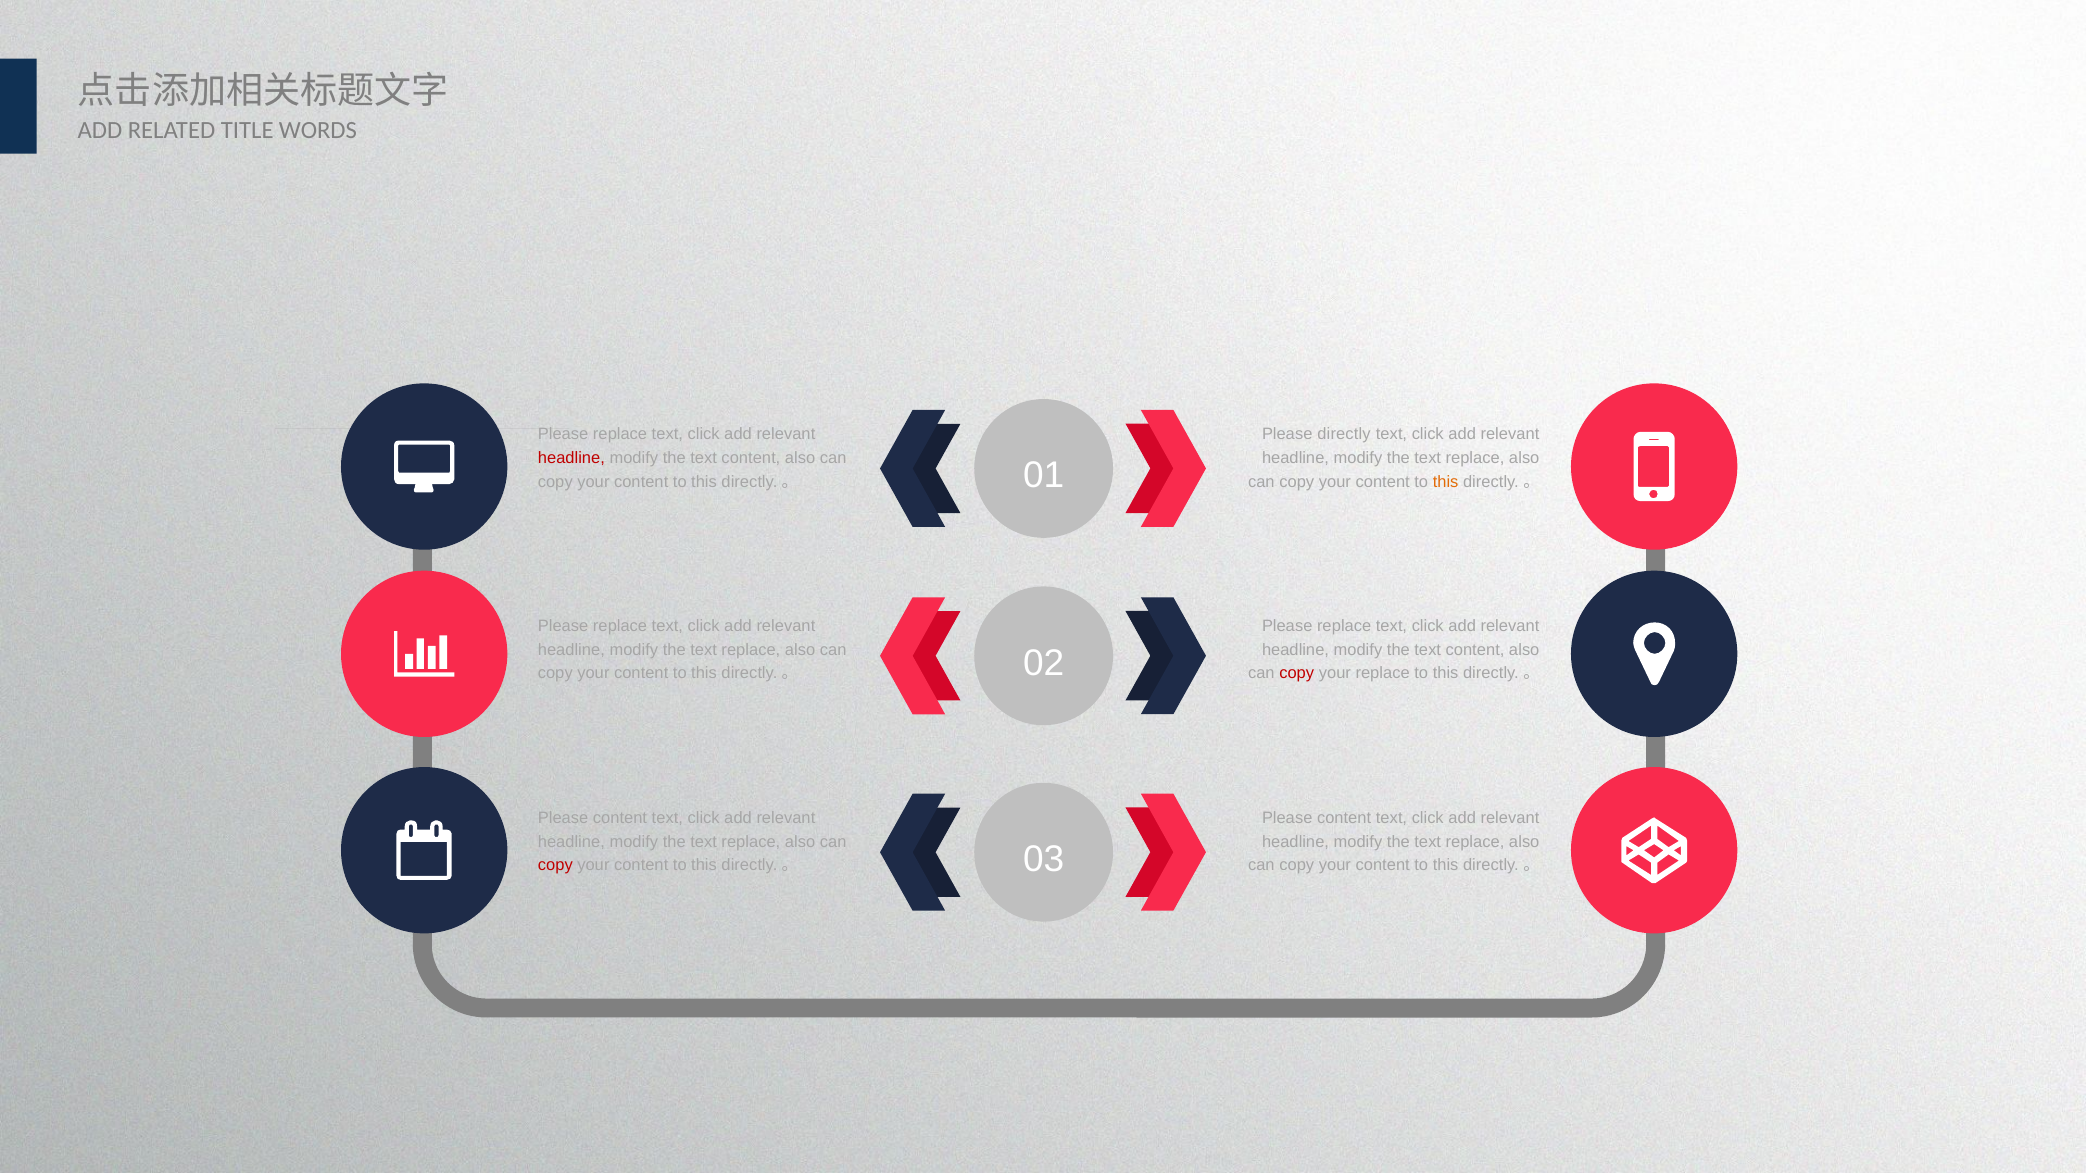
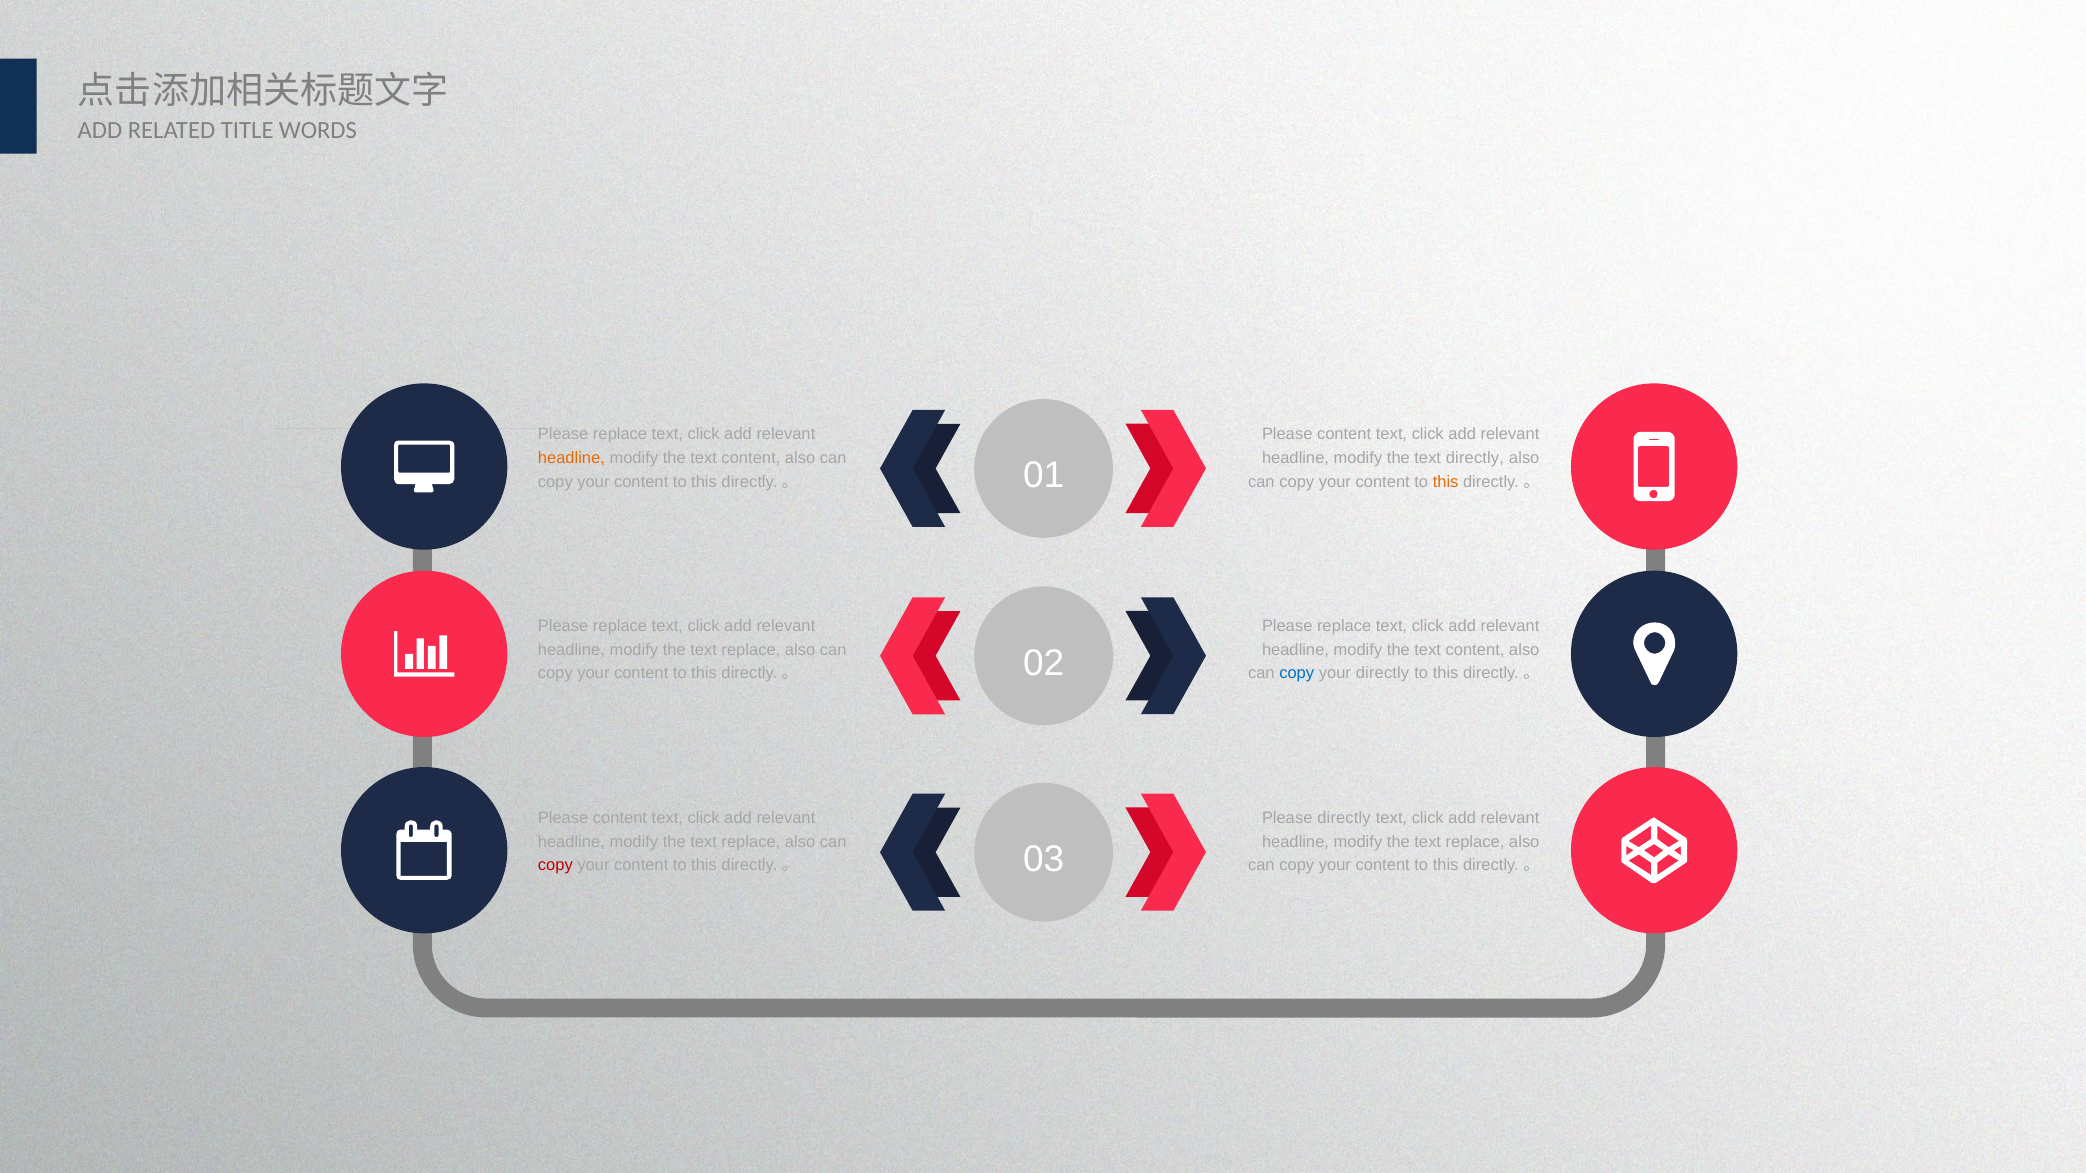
directly: directly -> content (1344, 434)
headline colour: red -> orange (571, 458)
replace: replace -> directly (1475, 458)
copy colour: red -> blue (1297, 674)
your replace: replace -> directly (1383, 674)
content: content -> directly (1344, 818)
